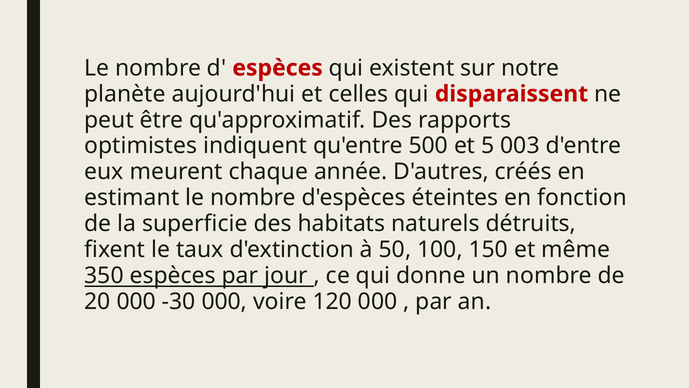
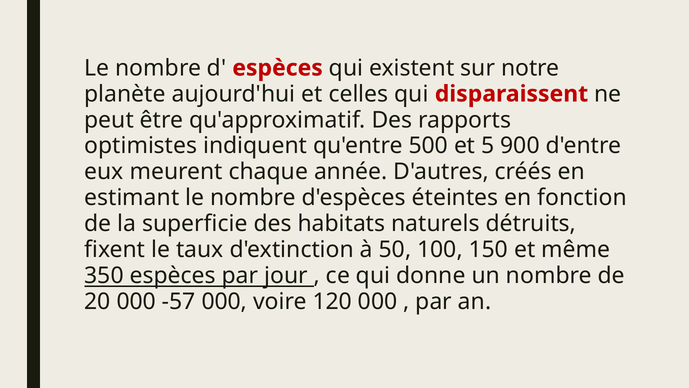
003: 003 -> 900 (520, 146)
-30: -30 -> -57 (179, 301)
